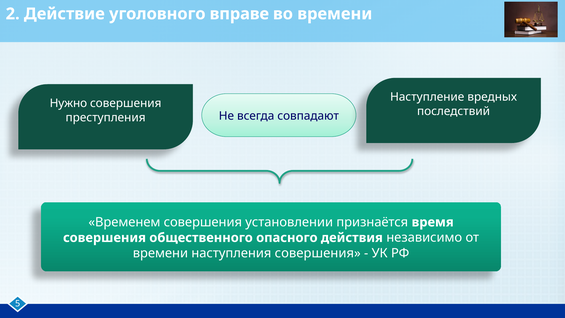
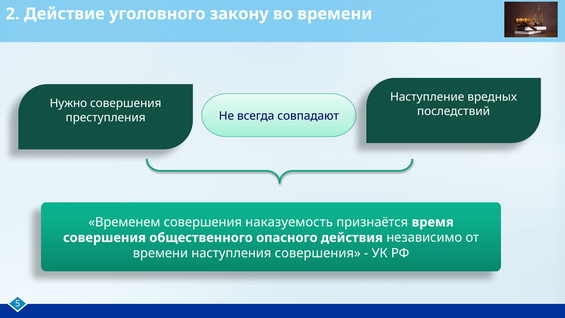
вправе: вправе -> закону (239, 14)
установлении: установлении -> наказуемость (289, 222)
